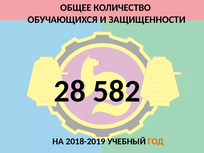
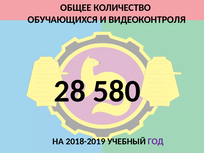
ЗАЩИЩЕННОСТИ: ЗАЩИЩЕННОСТИ -> ВИДЕОКОНТРОЛЯ (147, 20)
582: 582 -> 580 (117, 91)
ГОД colour: orange -> purple (156, 141)
